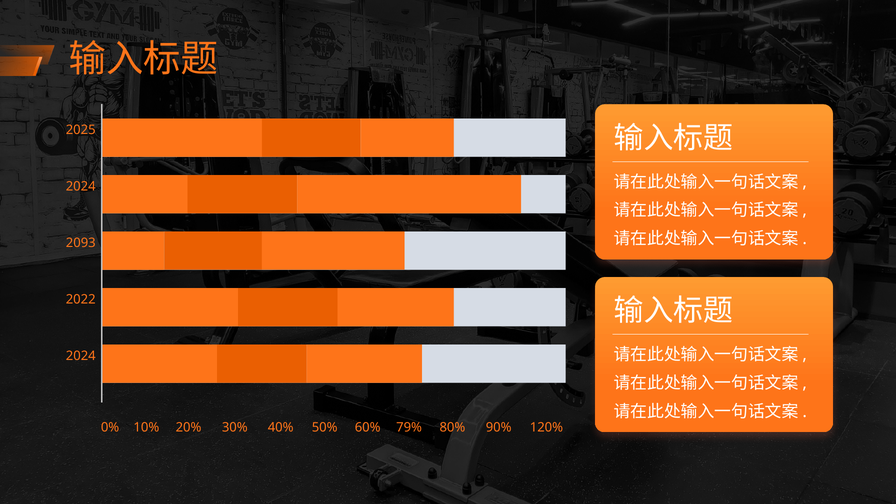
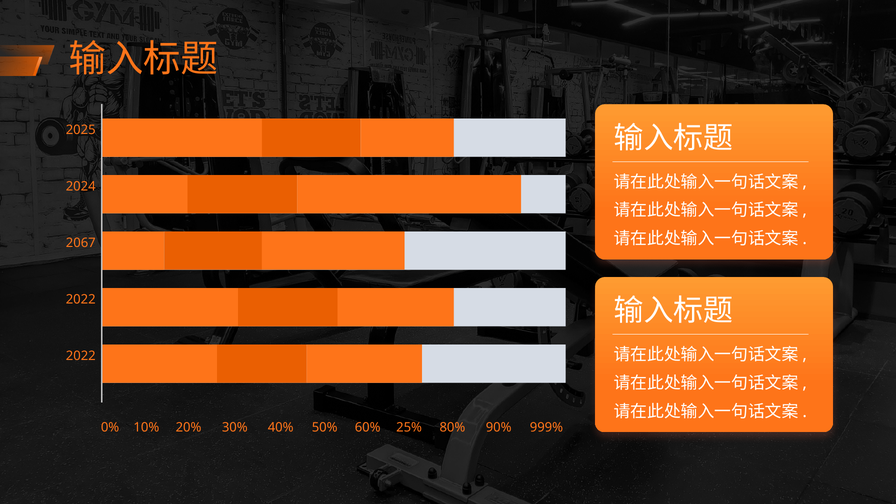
2093: 2093 -> 2067 (81, 243)
2024: 2024 -> 2022 (81, 356)
79%: 79% -> 25% (409, 427)
120%: 120% -> 999% (546, 427)
